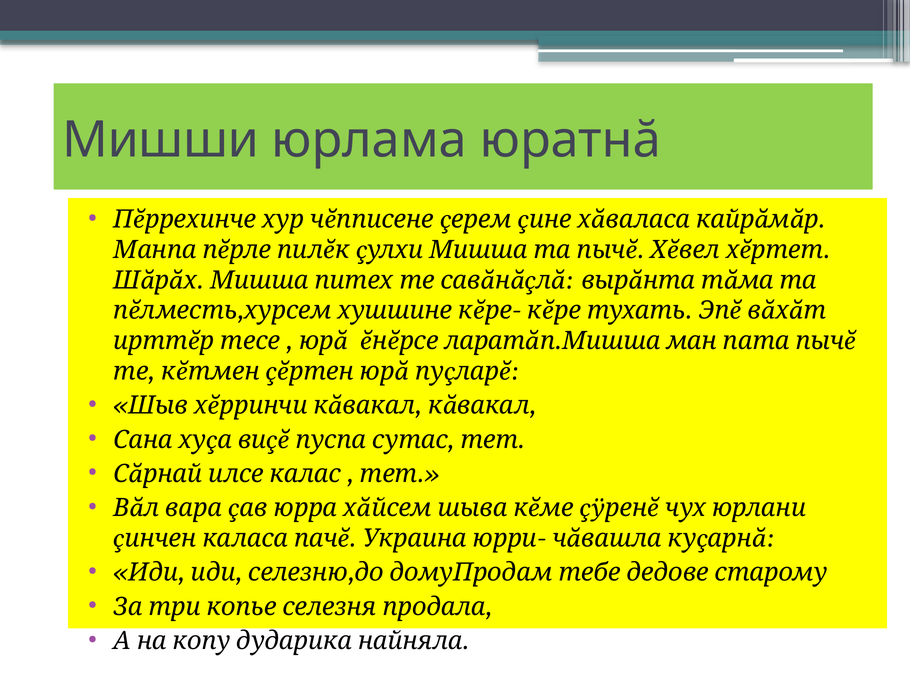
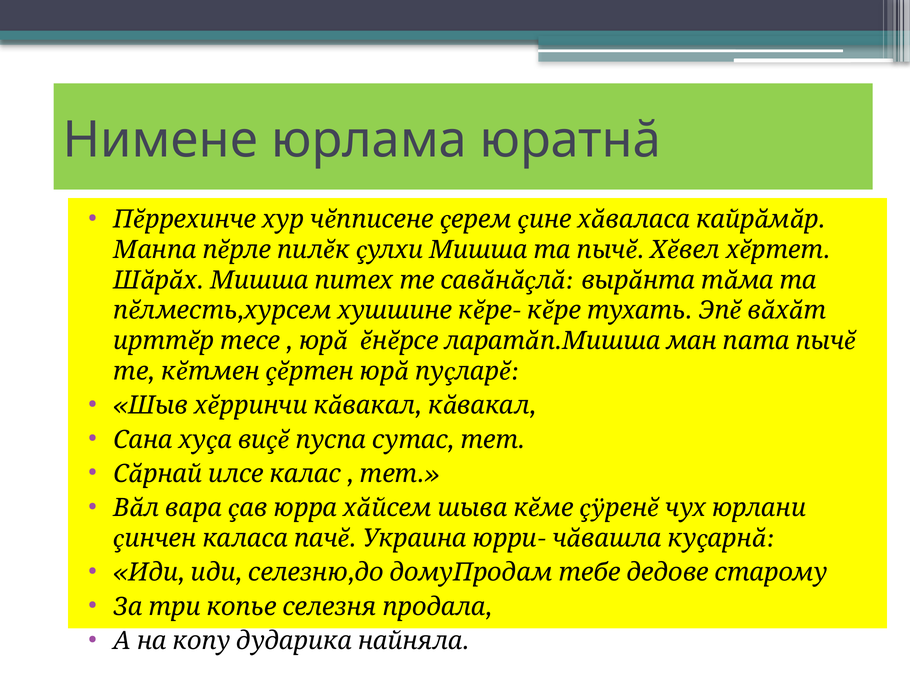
Мишши: Мишши -> Нимене (160, 140)
